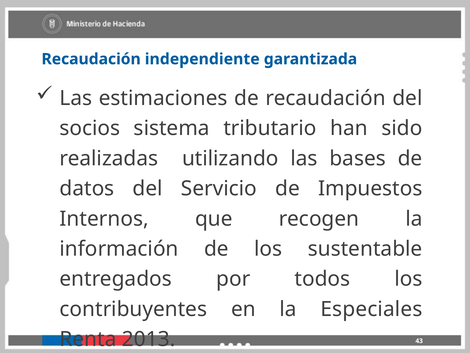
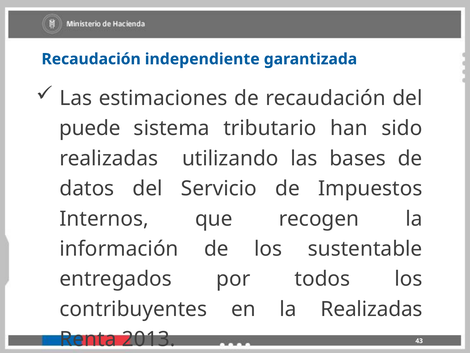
socios: socios -> puede (90, 128)
la Especiales: Especiales -> Realizadas (372, 309)
